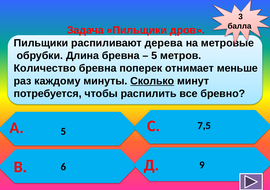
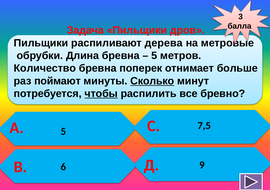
меньше: меньше -> больше (237, 68)
каждому: каждому -> поймают (58, 81)
чтобы underline: none -> present (101, 94)
